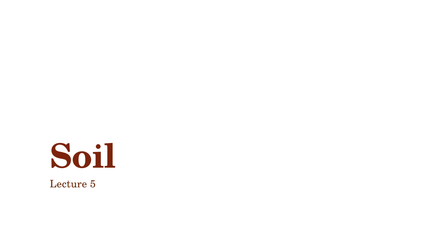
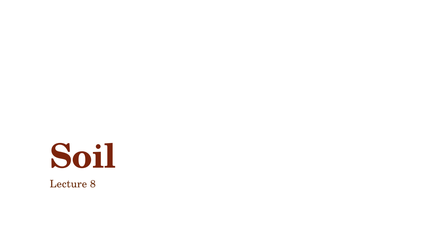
5: 5 -> 8 (93, 184)
